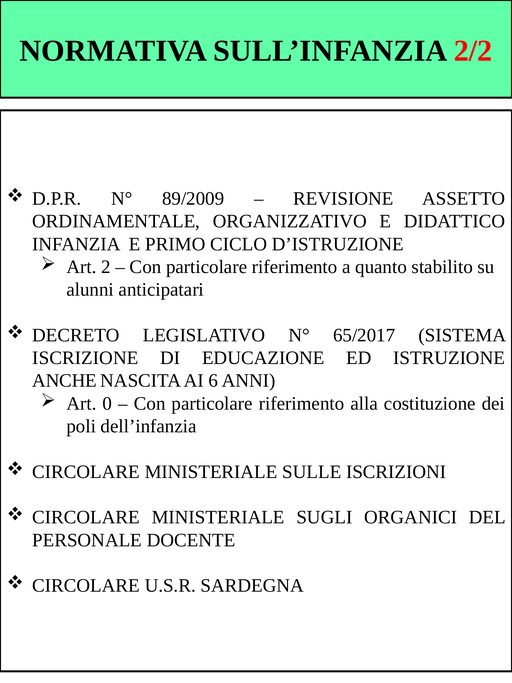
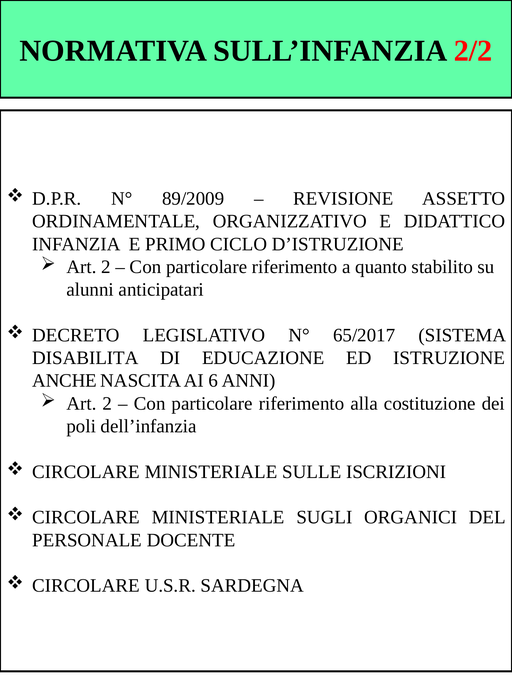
ISCRIZIONE: ISCRIZIONE -> DISABILITA (85, 358)
0: 0 -> 2 (107, 403)
